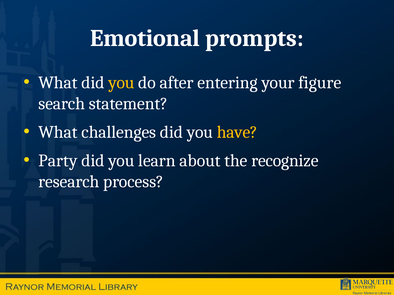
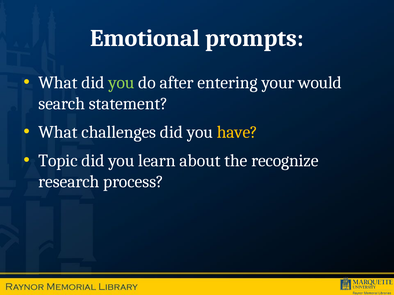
you colour: yellow -> light green (121, 83)
figure: figure -> would (320, 83)
Party: Party -> Topic (58, 161)
